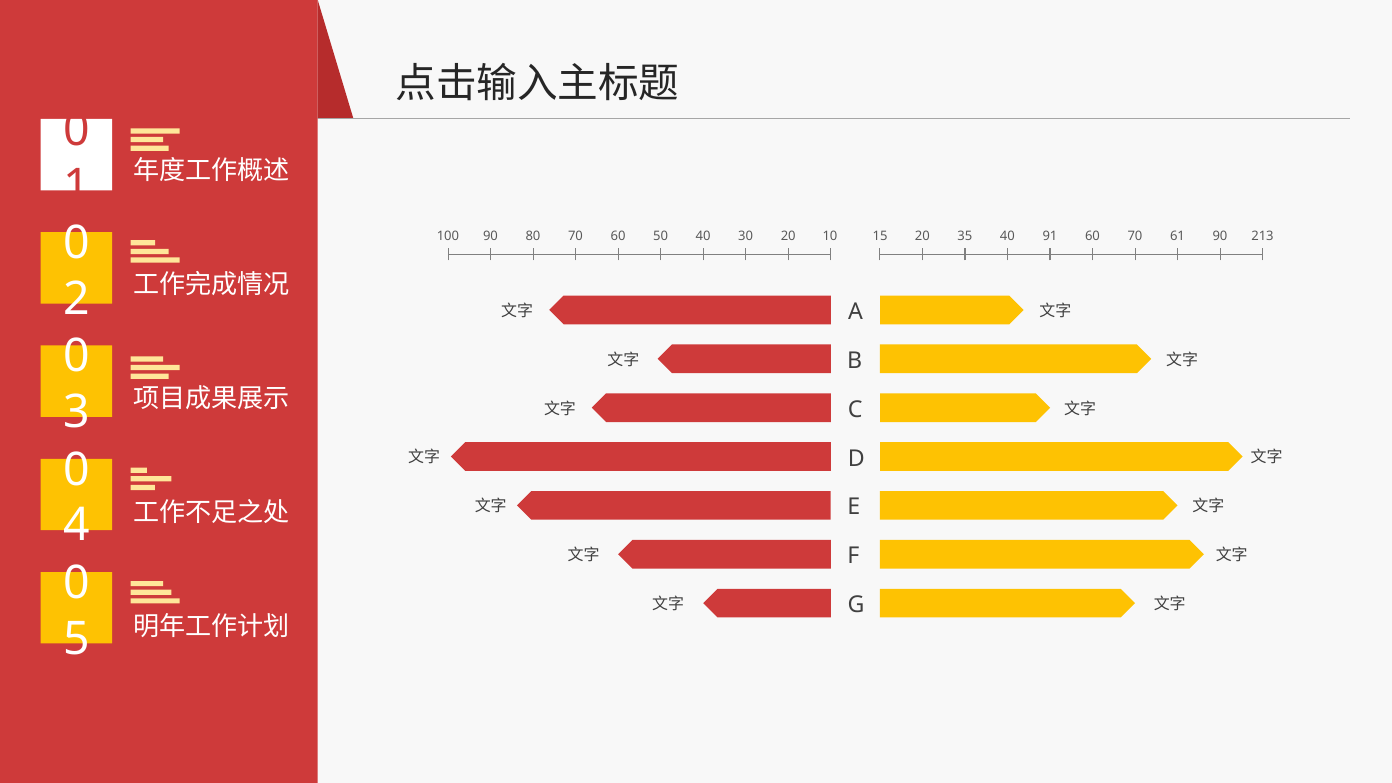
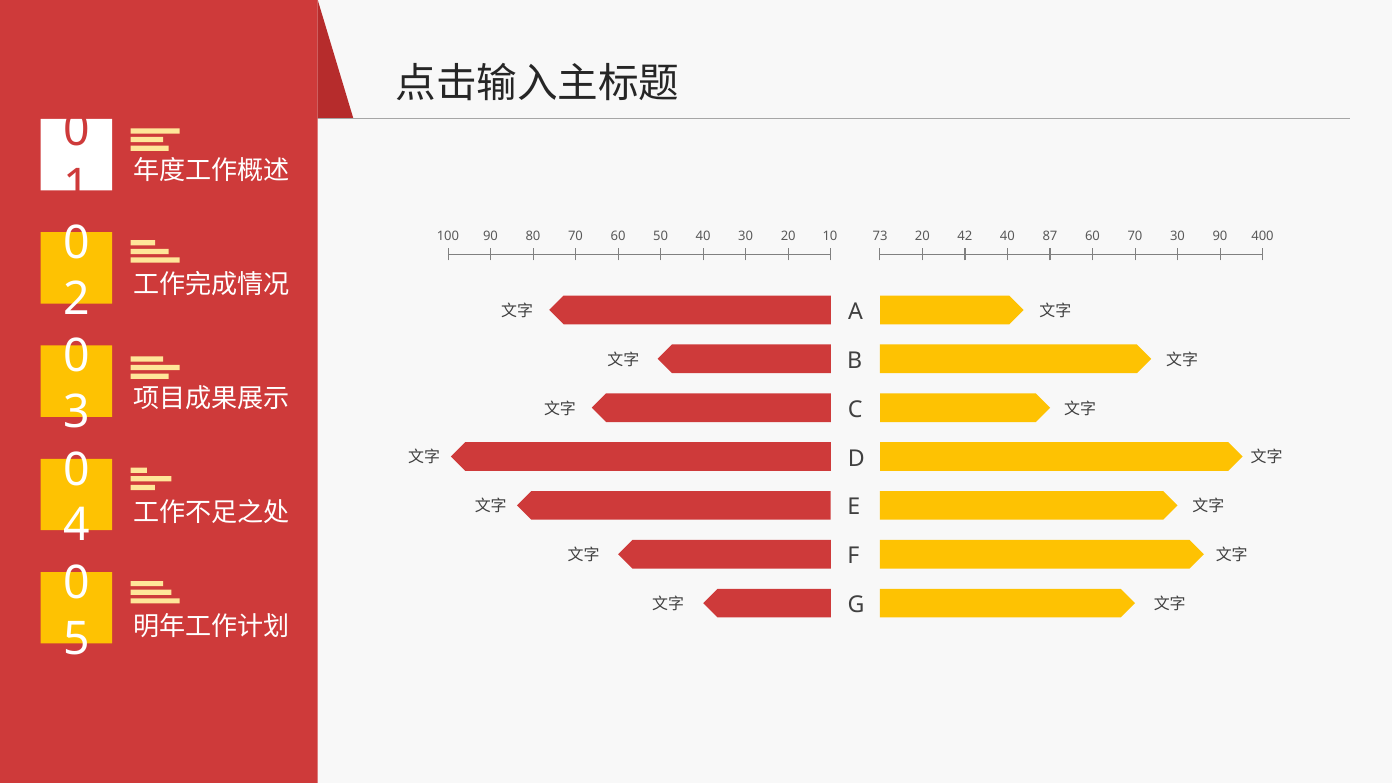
15: 15 -> 73 (880, 236)
35: 35 -> 42 (965, 236)
91: 91 -> 87 (1050, 236)
70 61: 61 -> 30 (1177, 236)
213: 213 -> 400 (1263, 236)
